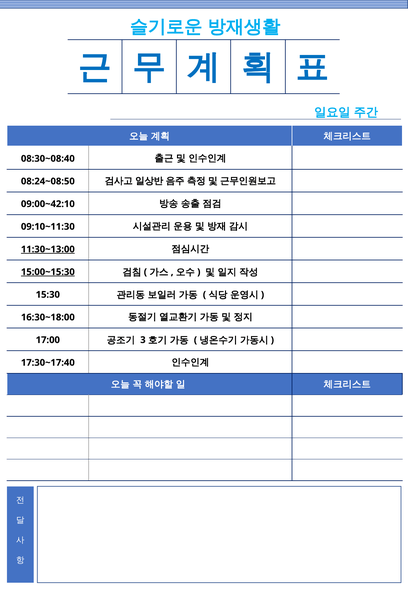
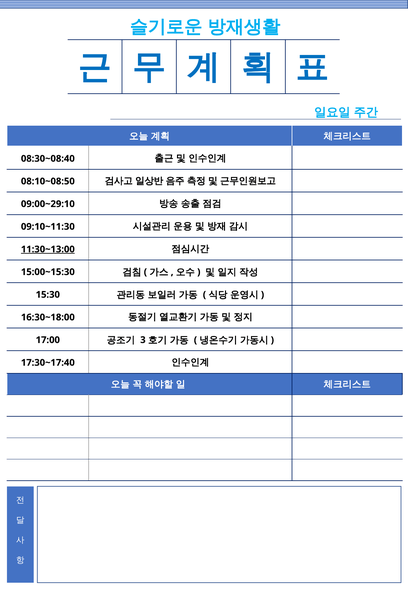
08:24~08:50: 08:24~08:50 -> 08:10~08:50 (48, 181)
09:00~42:10: 09:00~42:10 -> 09:00~29:10 (48, 204)
15:00~15:30 underline: present -> none (48, 272)
